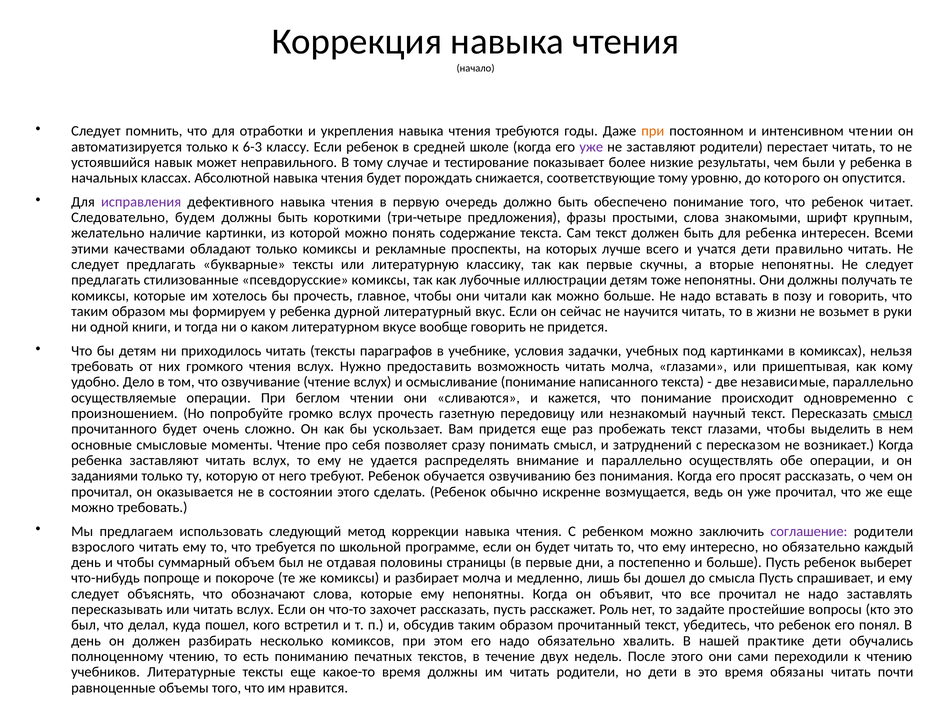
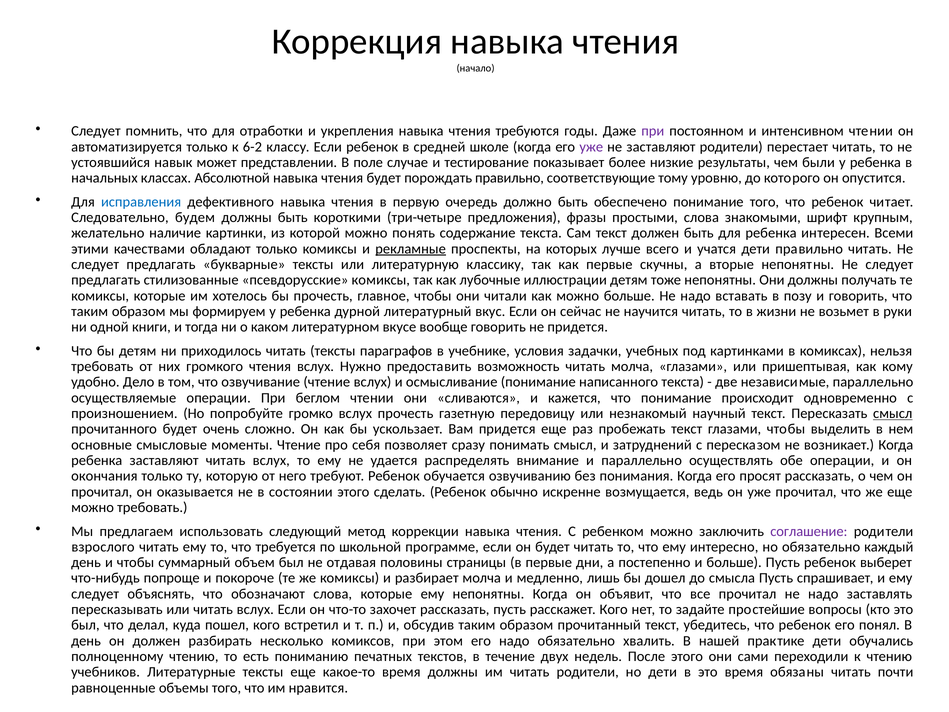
при colour: orange -> purple (653, 131)
6-3: 6-3 -> 6-2 (252, 147)
неправильного: неправильного -> представлении (289, 162)
В тому: тому -> поле (368, 162)
снижается: снижается -> правильно (509, 178)
исправления colour: purple -> blue (141, 202)
рекламные underline: none -> present (411, 249)
заданиями: заданиями -> окончания (104, 476)
расскажет Роль: Роль -> Кого (614, 609)
